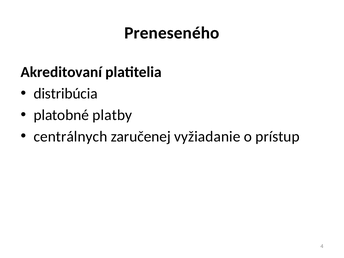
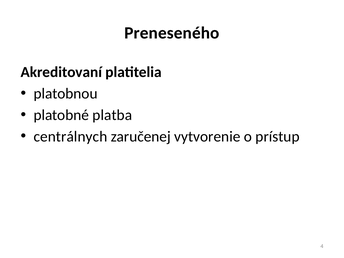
distribúcia: distribúcia -> platobnou (66, 94)
platby: platby -> platba (112, 115)
vyžiadanie: vyžiadanie -> vytvorenie (207, 136)
